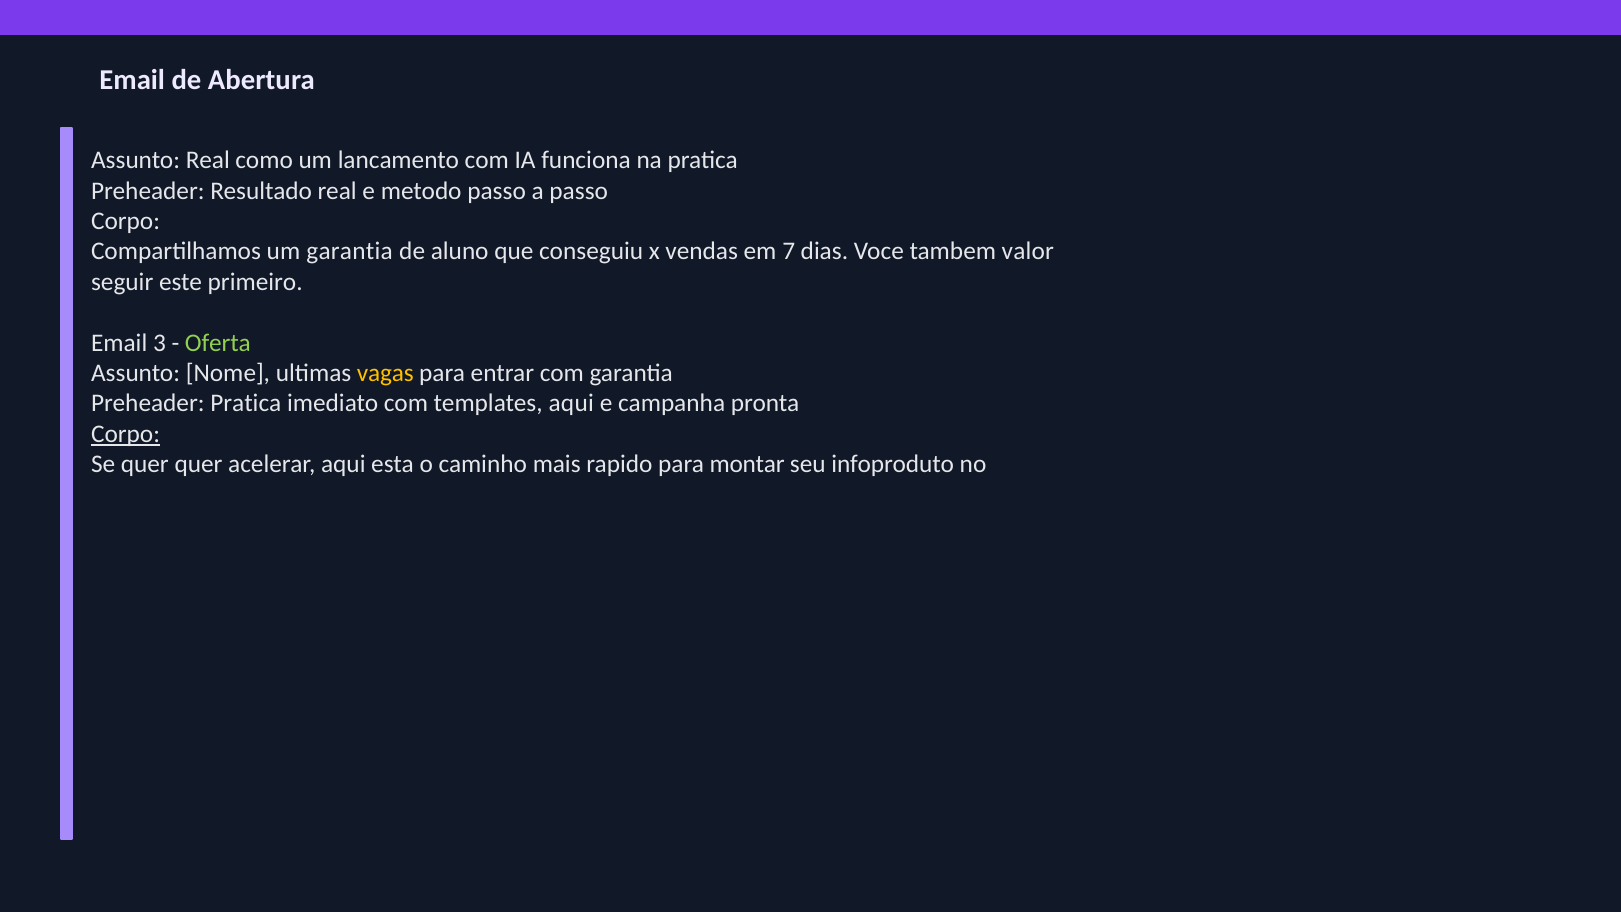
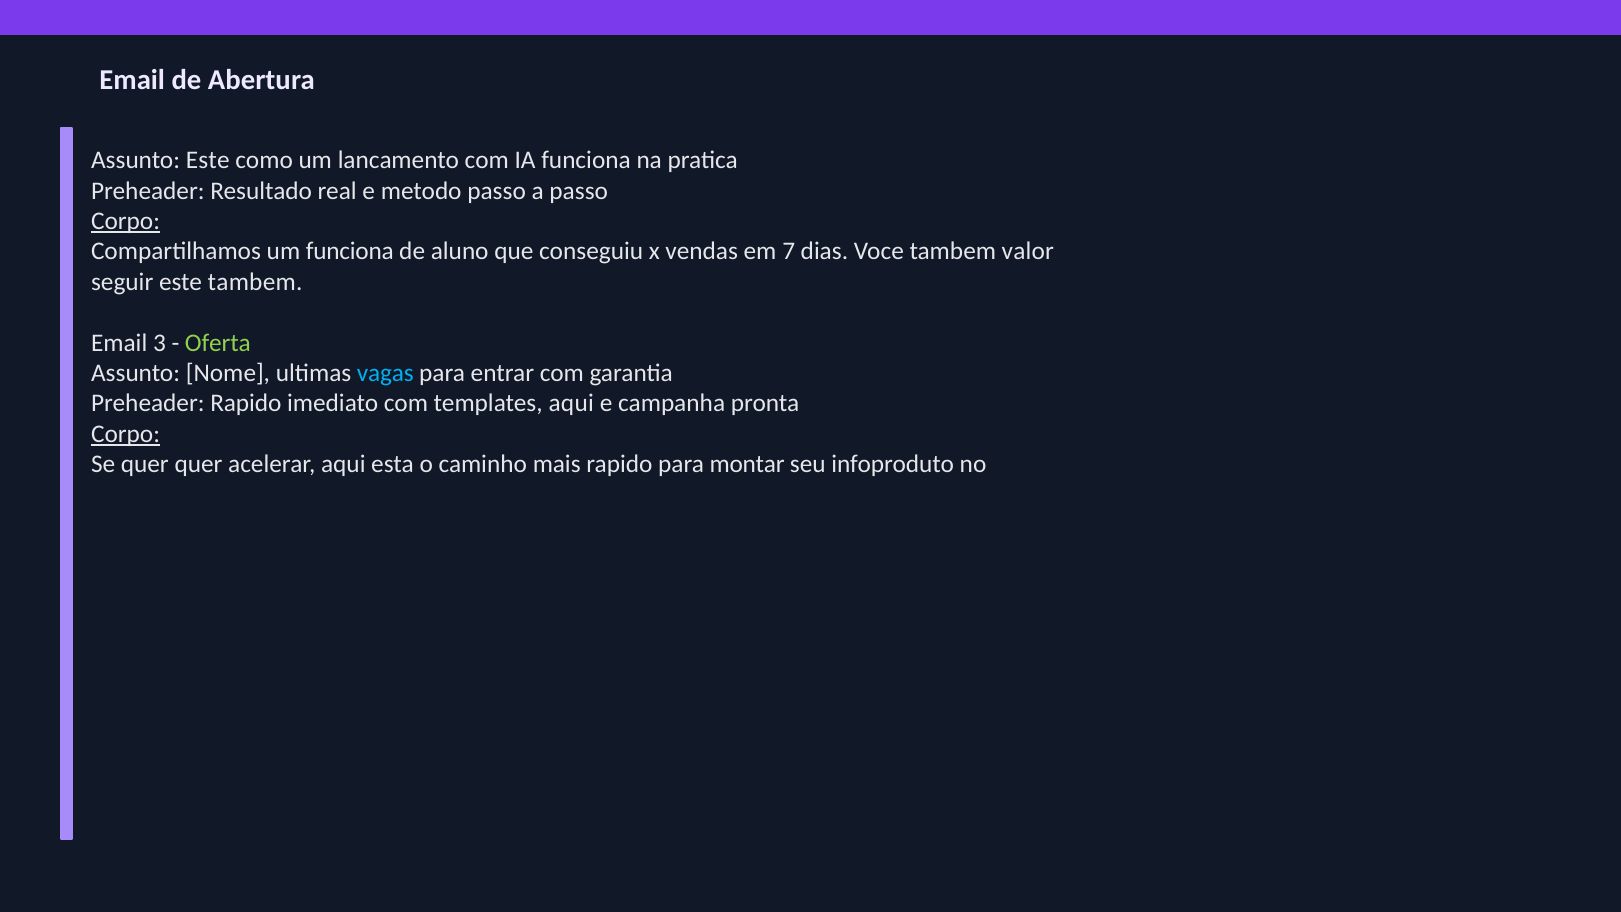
Assunto Real: Real -> Este (208, 160)
Corpo underline: none -> present (126, 221)
um garantia: garantia -> funciona (350, 252)
este primeiro: primeiro -> tambem (255, 282)
vagas colour: yellow -> light blue (385, 373)
Preheader Pratica: Pratica -> Rapido (246, 404)
